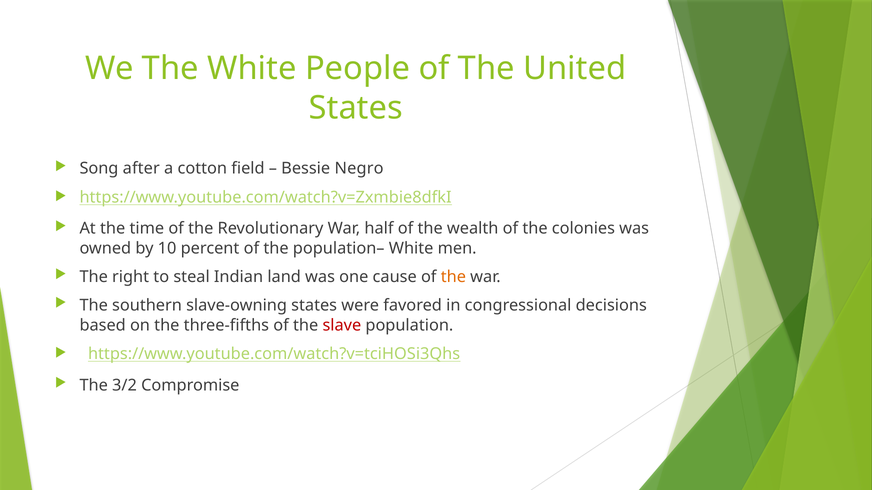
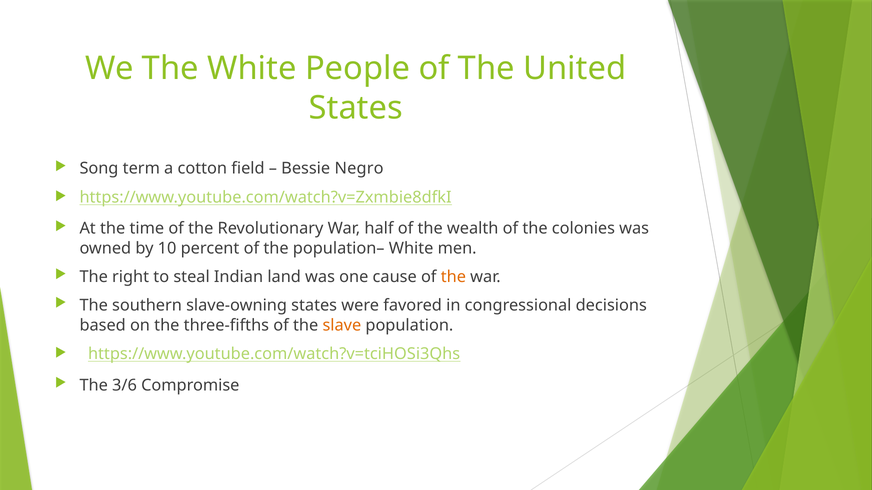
after: after -> term (141, 169)
slave colour: red -> orange (342, 325)
3/2: 3/2 -> 3/6 (124, 386)
